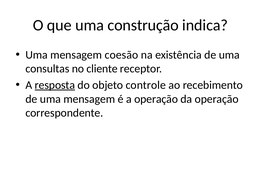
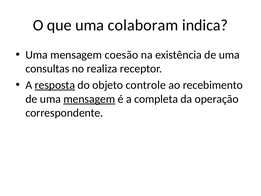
construção: construção -> colaboram (143, 25)
cliente: cliente -> realiza (102, 69)
mensagem underline: none -> present (89, 99)
a operação: operação -> completa (156, 99)
